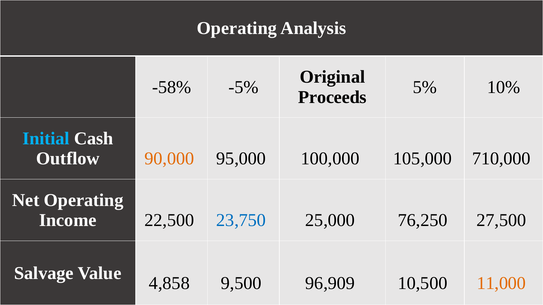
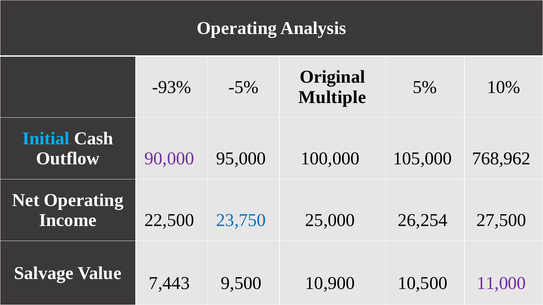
-58%: -58% -> -93% (172, 87)
Proceeds: Proceeds -> Multiple (332, 97)
90,000 colour: orange -> purple (169, 159)
710,000: 710,000 -> 768,962 (501, 159)
76,250: 76,250 -> 26,254 (423, 221)
4,858: 4,858 -> 7,443 (169, 284)
96,909: 96,909 -> 10,900 (330, 284)
11,000 colour: orange -> purple (501, 284)
